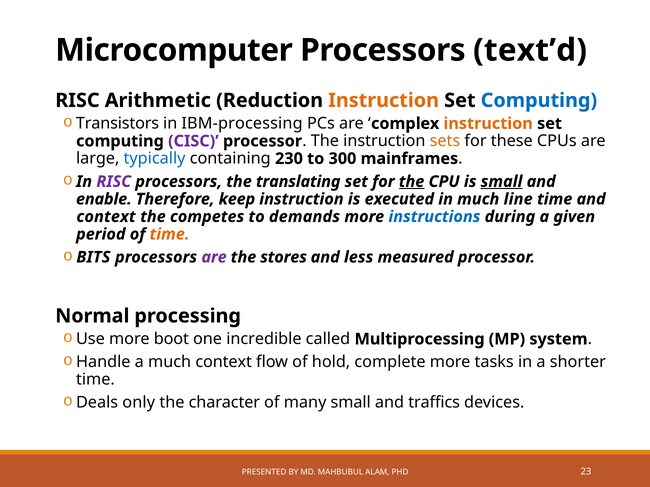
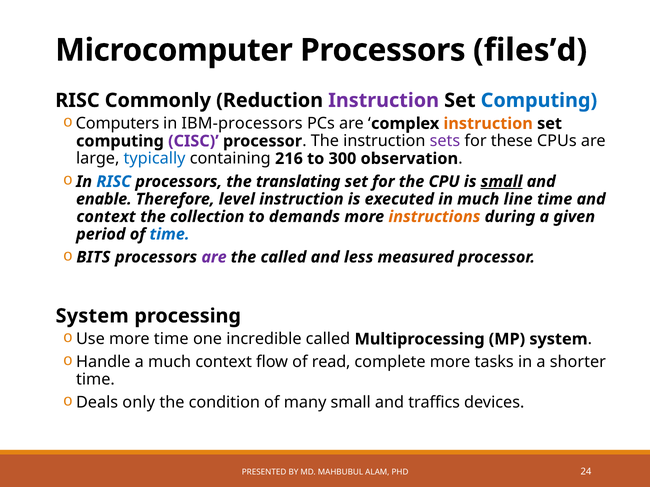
text’d: text’d -> files’d (530, 50)
Arithmetic: Arithmetic -> Commonly (158, 101)
Instruction colour: orange -> purple (384, 101)
Transistors: Transistors -> Computers (118, 124)
IBM-processing: IBM-processing -> IBM-processors (242, 124)
sets colour: orange -> purple (445, 141)
230: 230 -> 216 (289, 159)
mainframes: mainframes -> observation (409, 159)
RISC colour: purple -> blue (114, 182)
the underline: present -> none (412, 182)
keep: keep -> level (237, 199)
competes: competes -> collection (207, 217)
instructions colour: blue -> orange (434, 217)
time colour: orange -> blue (170, 234)
the stores: stores -> called (283, 257)
Normal: Normal -> System (92, 316)
more boot: boot -> time (171, 339)
hold: hold -> read (331, 362)
character: character -> condition (224, 403)
23: 23 -> 24 (586, 472)
